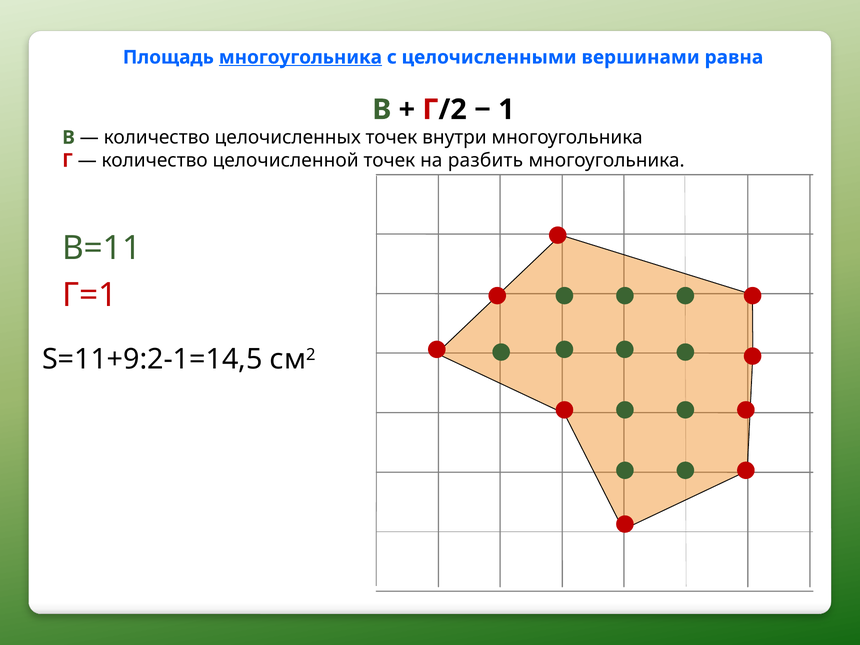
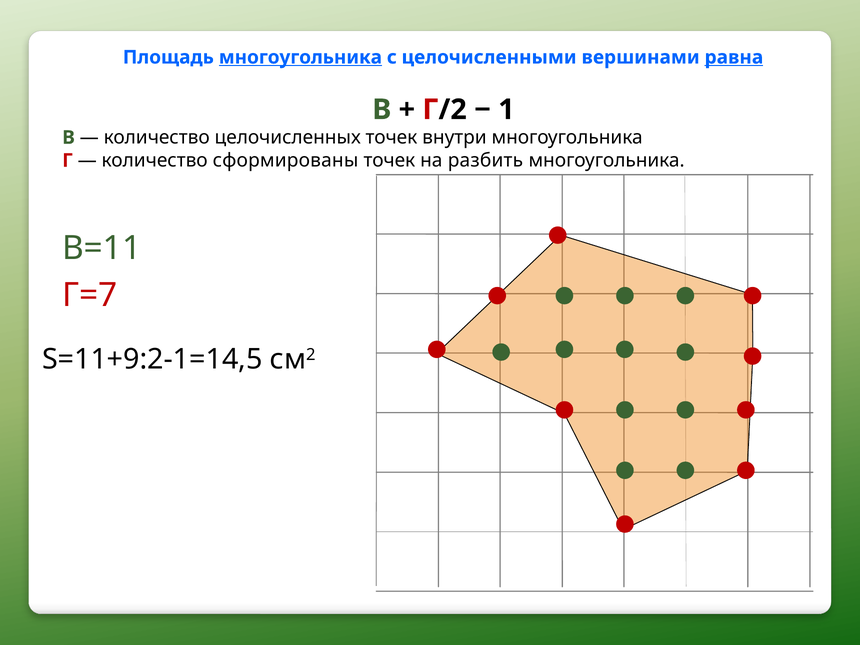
равна underline: none -> present (734, 57)
целочисленной: целочисленной -> сформированы (286, 160)
Г=1: Г=1 -> Г=7 (90, 295)
